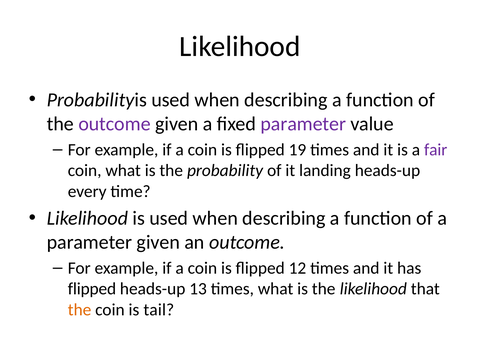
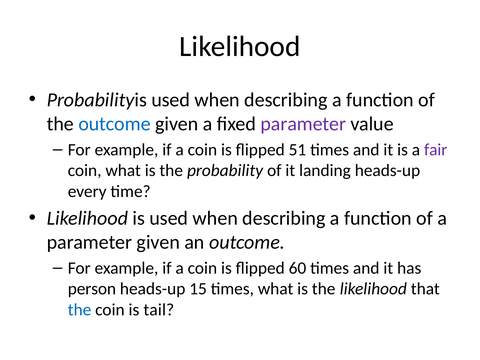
outcome colour: purple -> blue (115, 124)
19: 19 -> 51 (297, 150)
12: 12 -> 60 (297, 268)
flipped: flipped -> person (92, 289)
13: 13 -> 15 (198, 289)
the colour: orange -> blue (80, 310)
